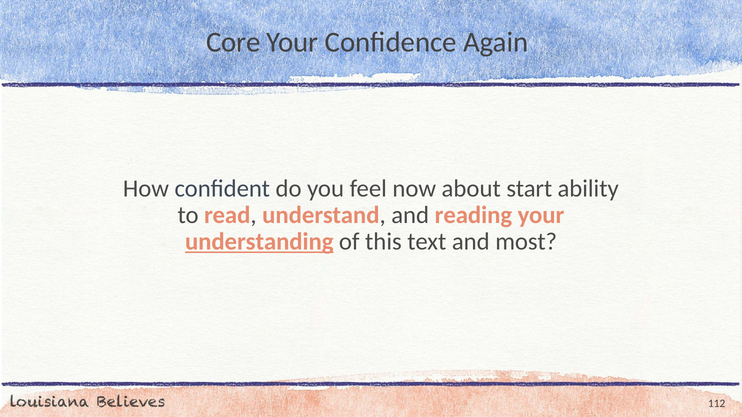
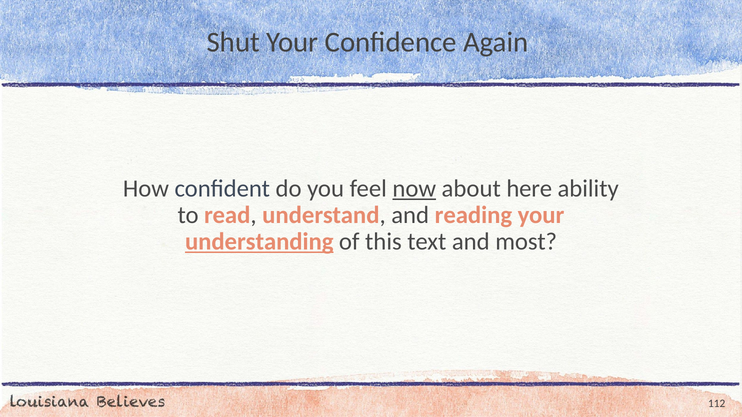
Core: Core -> Shut (233, 42)
now underline: none -> present (414, 189)
start: start -> here (529, 189)
